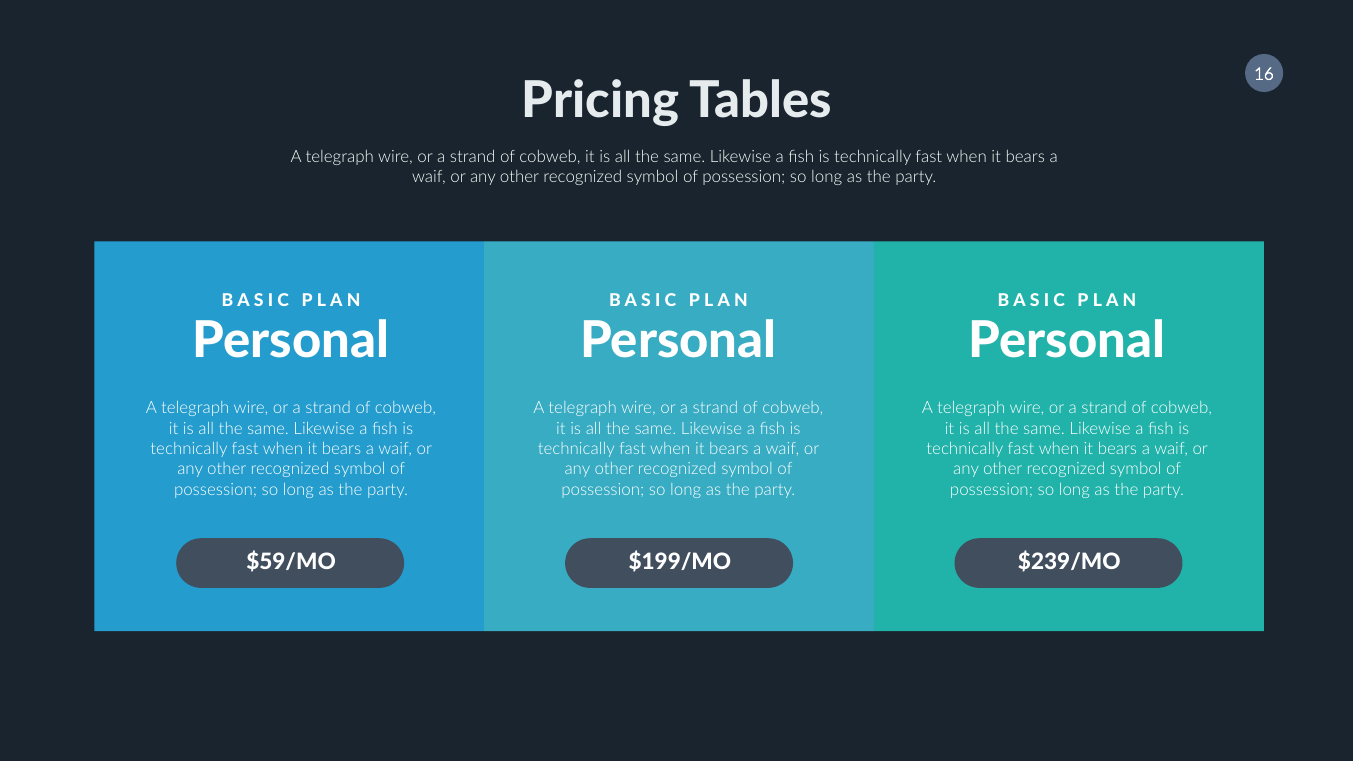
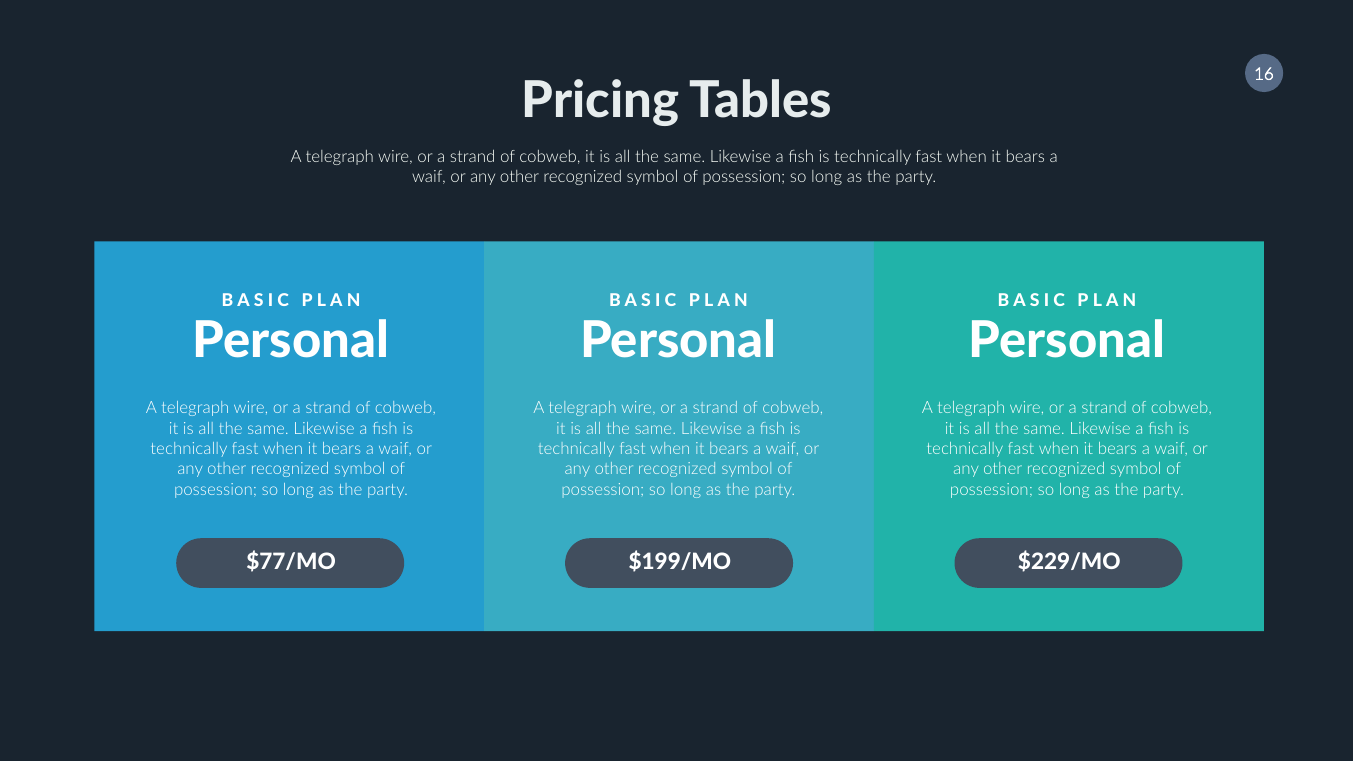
$59/MO: $59/MO -> $77/MO (291, 562)
$239/MO: $239/MO -> $229/MO (1069, 562)
